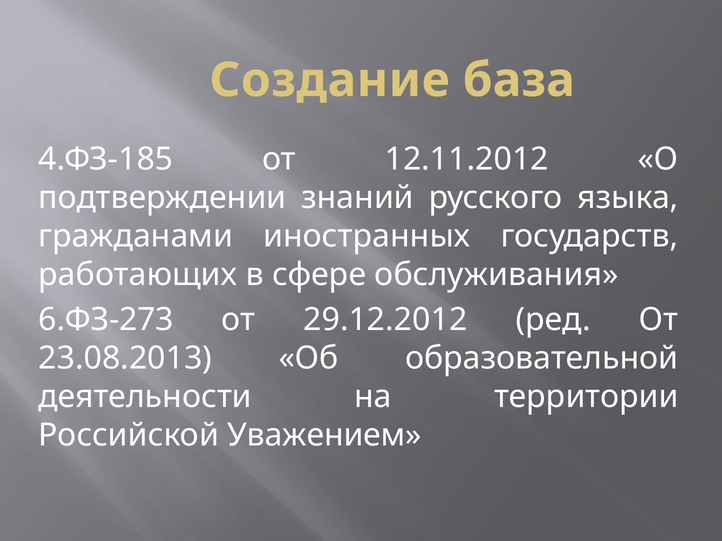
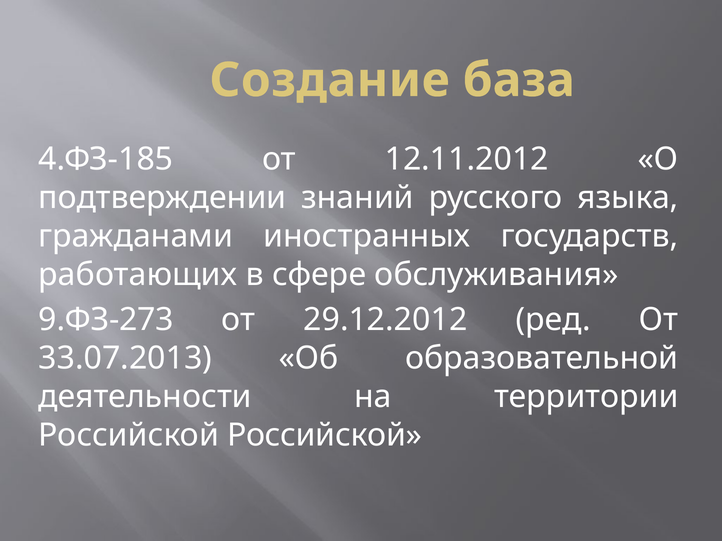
6.ФЗ-273: 6.ФЗ-273 -> 9.ФЗ-273 (106, 320)
23.08.2013: 23.08.2013 -> 33.07.2013 (125, 358)
Российской Уважением: Уважением -> Российской (325, 435)
